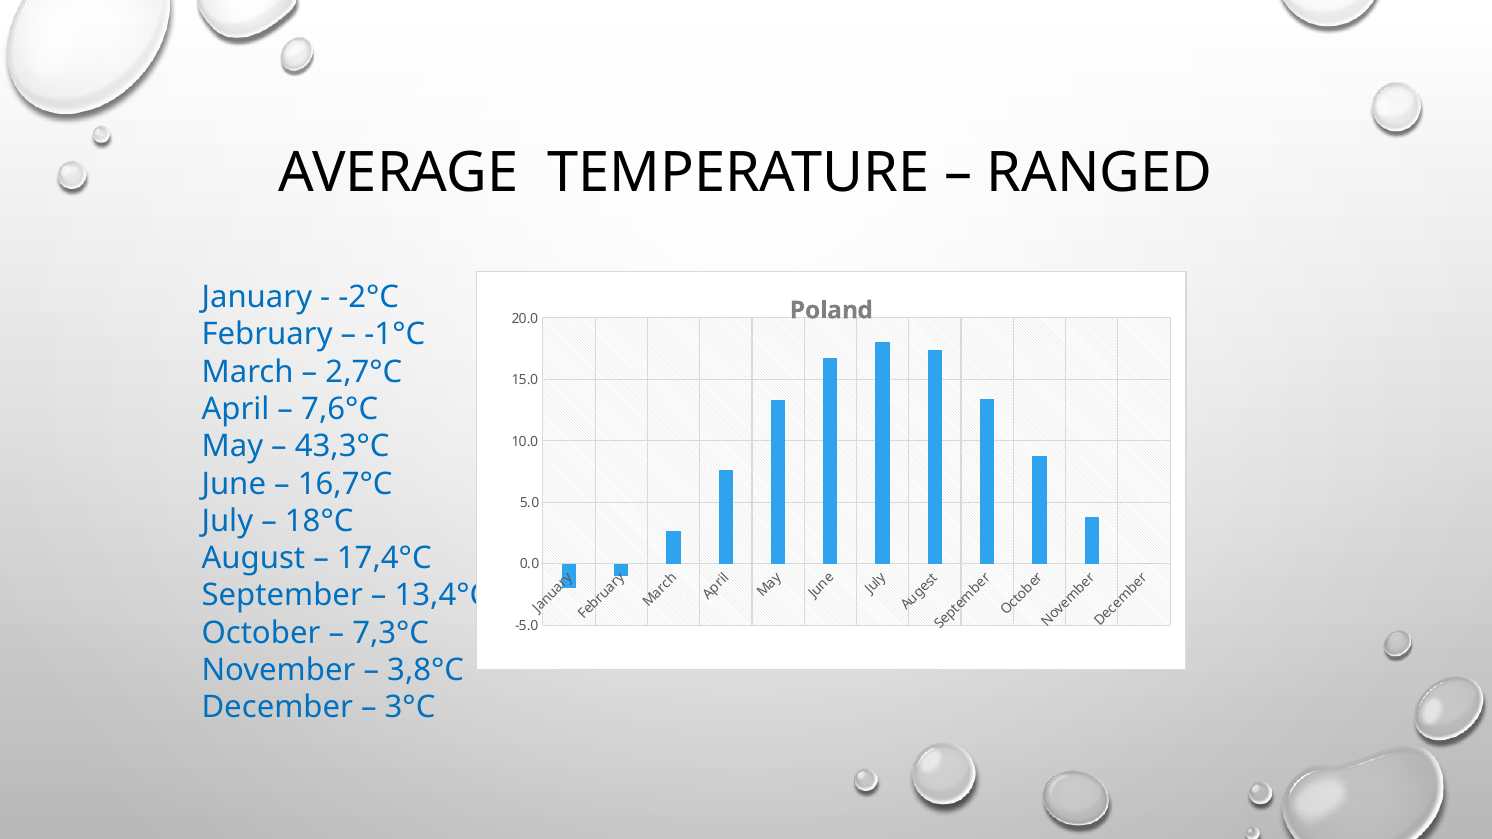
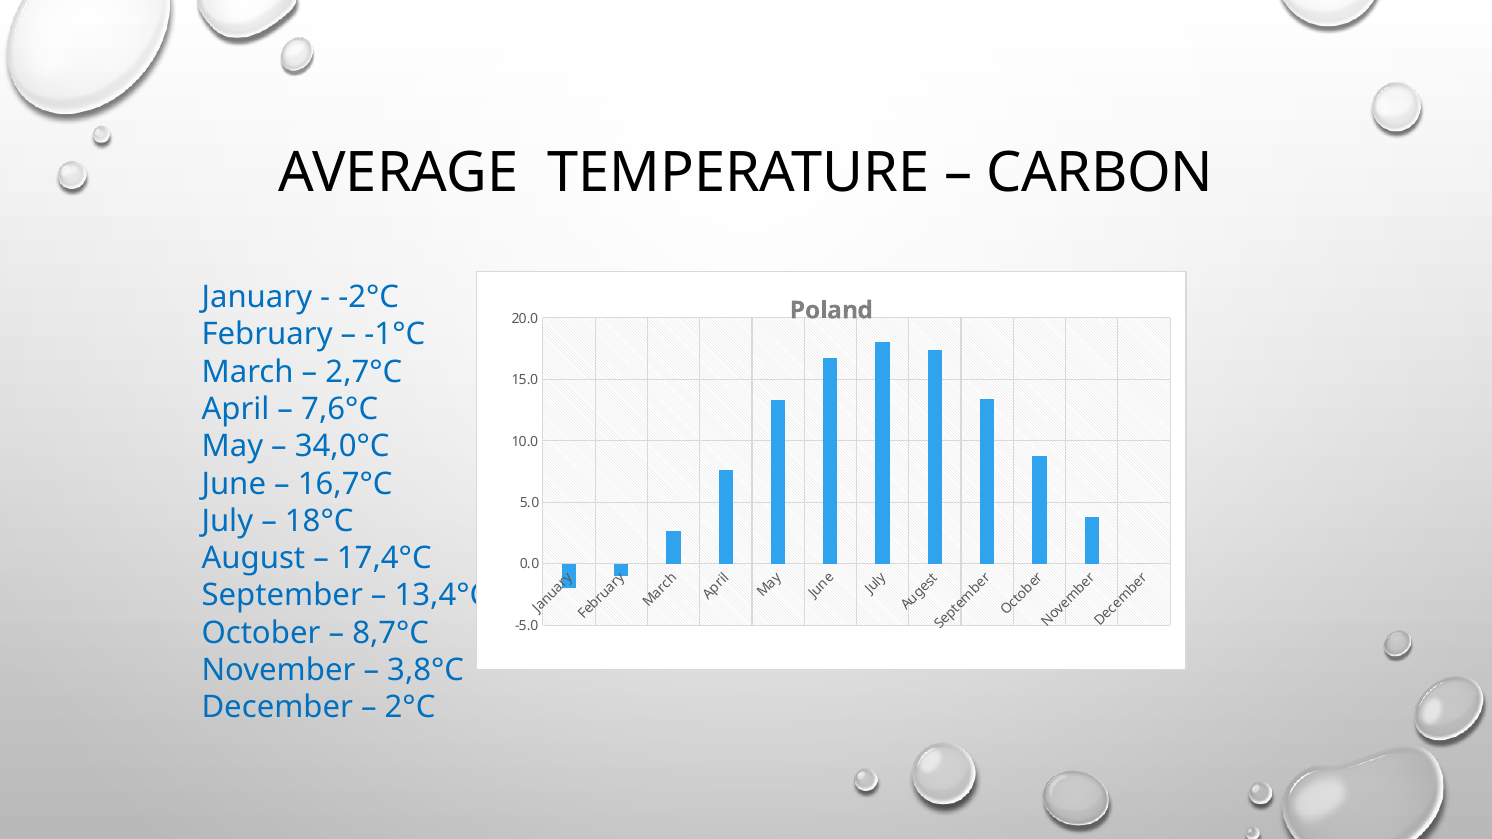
RANGED: RANGED -> CARBON (1100, 173)
43,3°C: 43,3°C -> 34,0°C (342, 447)
7,3°C: 7,3°C -> 8,7°C (391, 633)
3°C: 3°C -> 2°C (410, 708)
